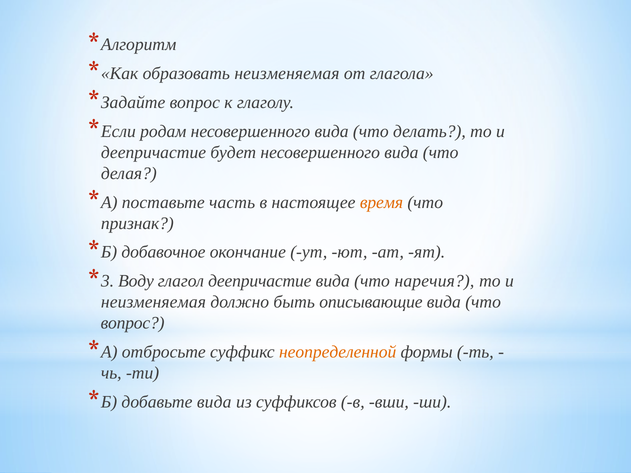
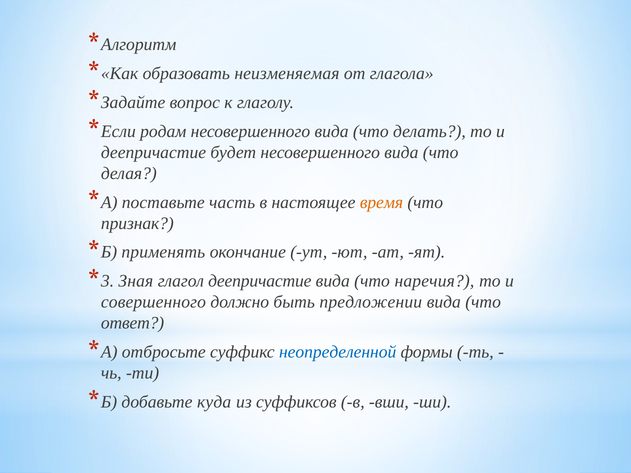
добавочное: добавочное -> применять (163, 252)
Воду: Воду -> Зная (136, 281)
неизменяемая: неизменяемая -> совершенного (153, 302)
описывающие: описывающие -> предложении (371, 302)
вопрос: вопрос -> ответ (133, 323)
неопределенной colour: orange -> blue (338, 352)
добавьте вида: вида -> куда (214, 402)
